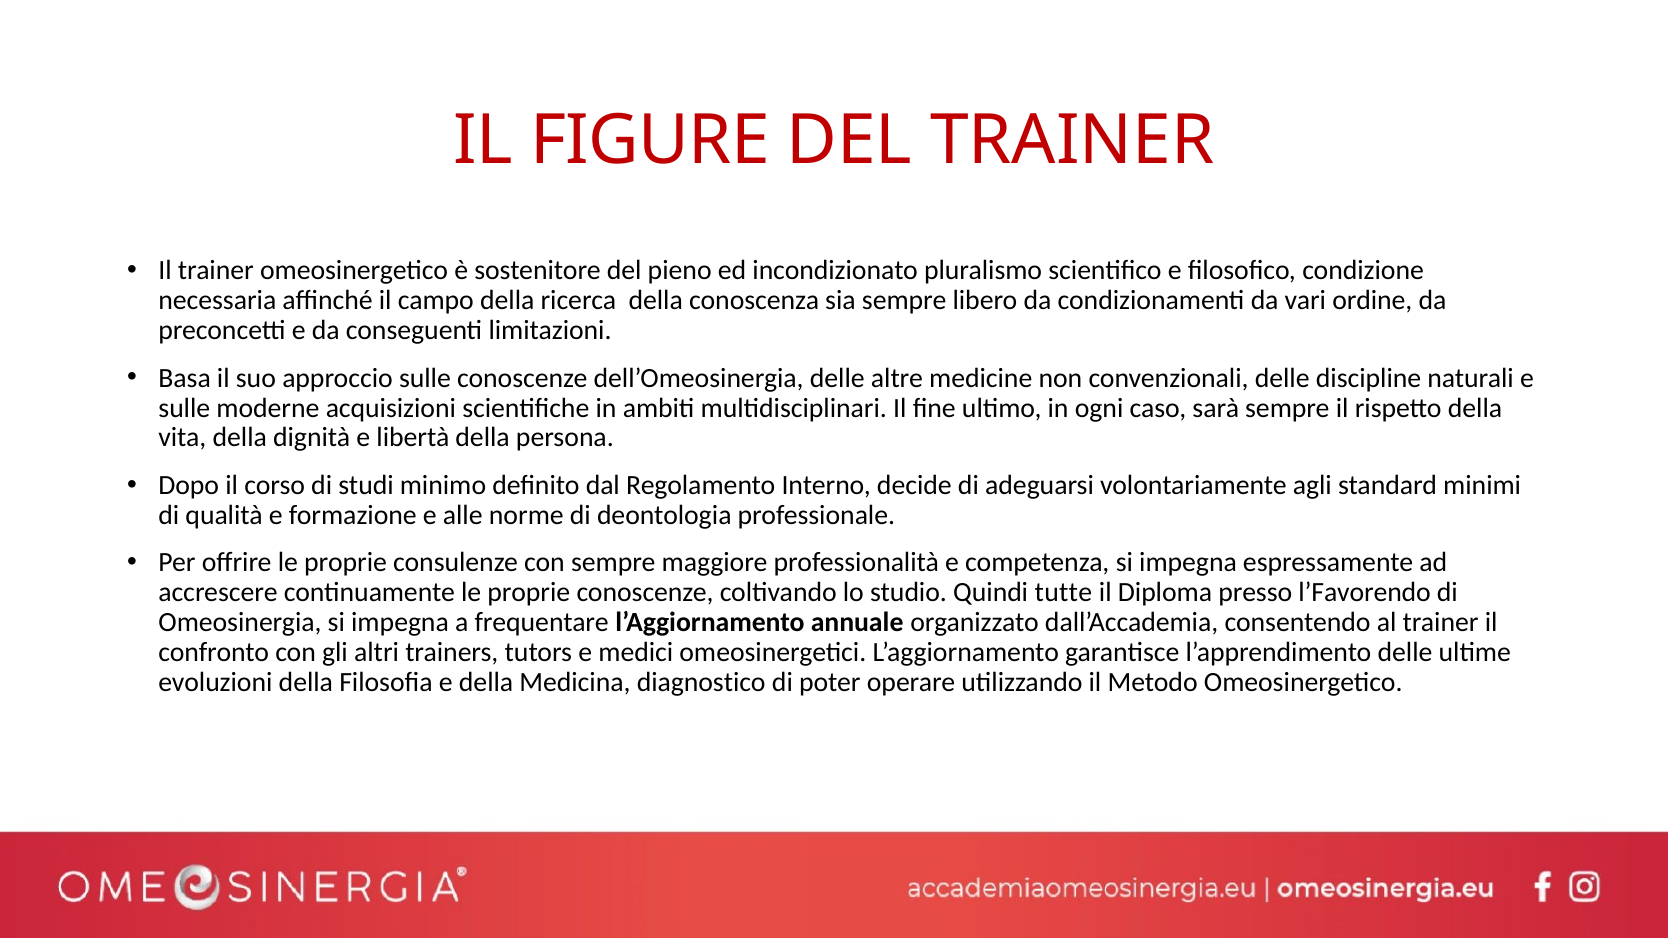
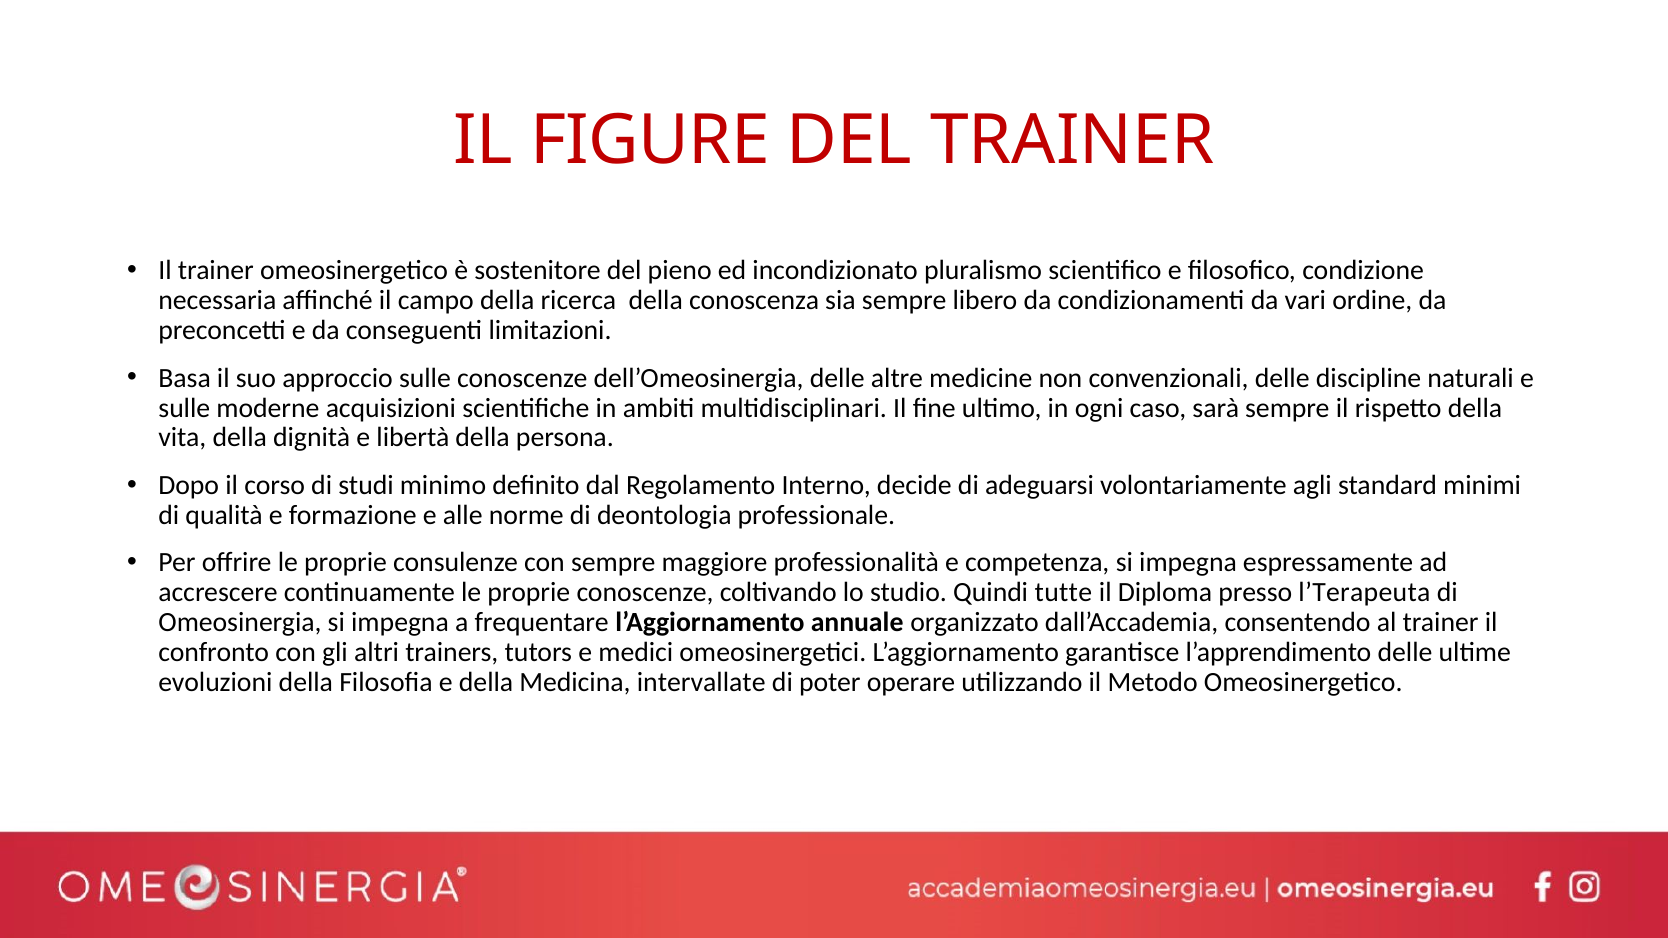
l’Favorendo: l’Favorendo -> l’Terapeuta (1364, 592)
diagnostico: diagnostico -> intervallate (701, 682)
